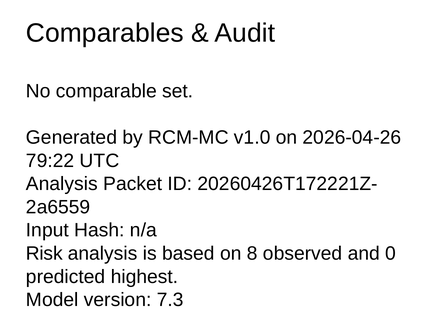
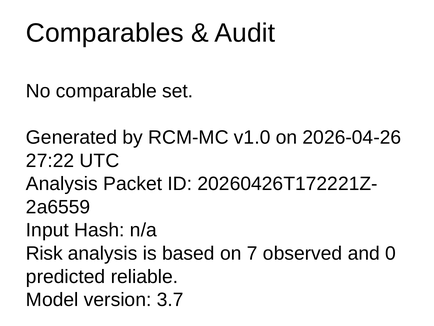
79:22: 79:22 -> 27:22 (50, 160)
8: 8 -> 7 (252, 253)
highest: highest -> reliable (144, 276)
7.3: 7.3 -> 3.7 (170, 299)
